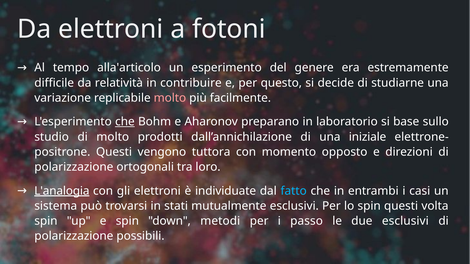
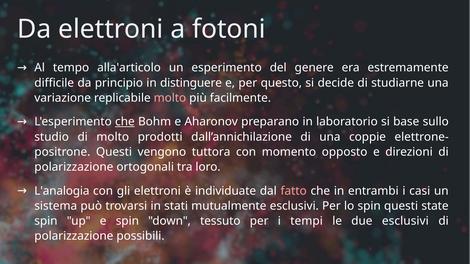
relatività: relatività -> principio (119, 83)
contribuire: contribuire -> distinguere (191, 83)
iniziale: iniziale -> coppie (368, 137)
L'analogia underline: present -> none (62, 191)
fatto colour: light blue -> pink (294, 191)
volta: volta -> state (435, 206)
metodi: metodi -> tessuto (220, 221)
passo: passo -> tempi (307, 221)
